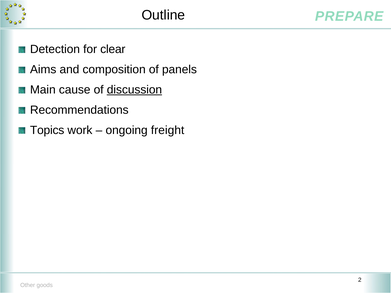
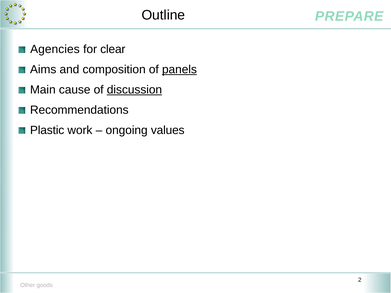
Detection: Detection -> Agencies (55, 49)
panels underline: none -> present (179, 70)
Topics: Topics -> Plastic (47, 130)
freight: freight -> values (168, 130)
